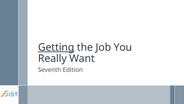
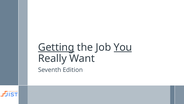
You underline: none -> present (123, 47)
